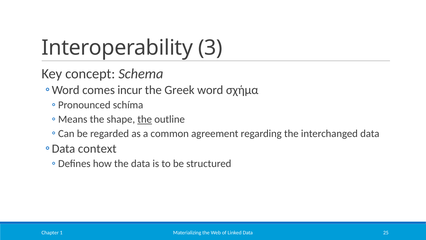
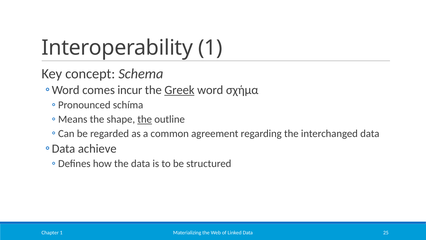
Interoperability 3: 3 -> 1 (210, 48)
Greek underline: none -> present (179, 90)
context: context -> achieve (97, 148)
